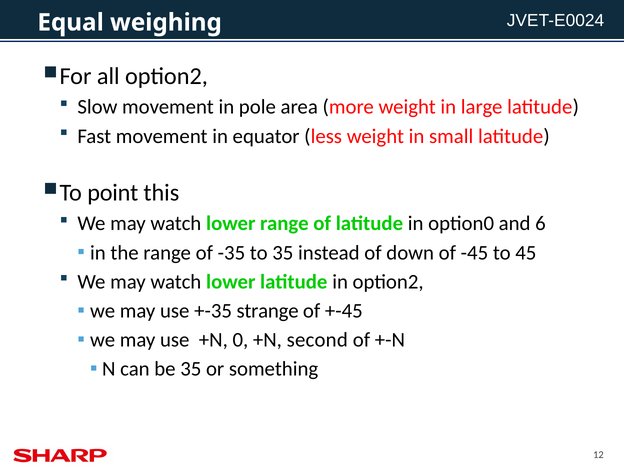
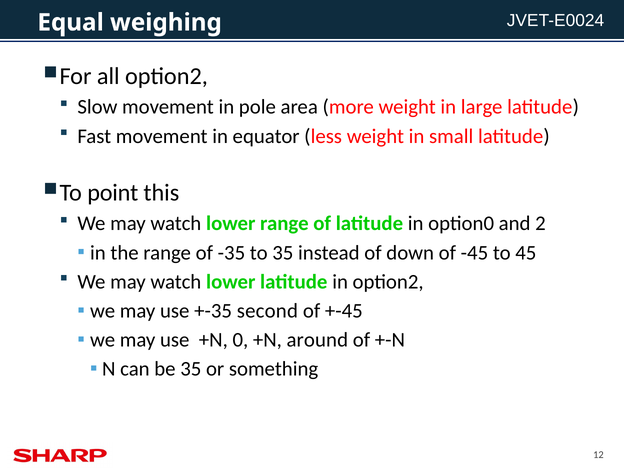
6: 6 -> 2 (540, 224)
strange: strange -> second (267, 311)
second: second -> around (317, 340)
